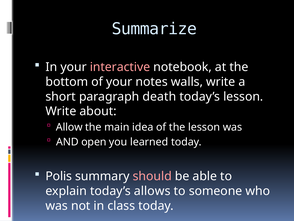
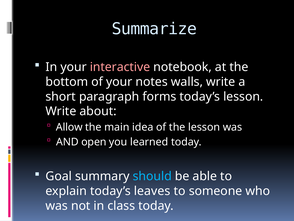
death: death -> forms (159, 96)
Polis: Polis -> Goal (59, 176)
should colour: pink -> light blue (152, 176)
allows: allows -> leaves (152, 191)
